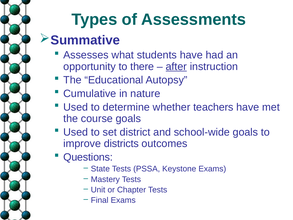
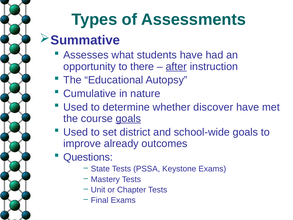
teachers: teachers -> discover (213, 107)
goals underline: none -> present (128, 118)
districts: districts -> already (121, 143)
